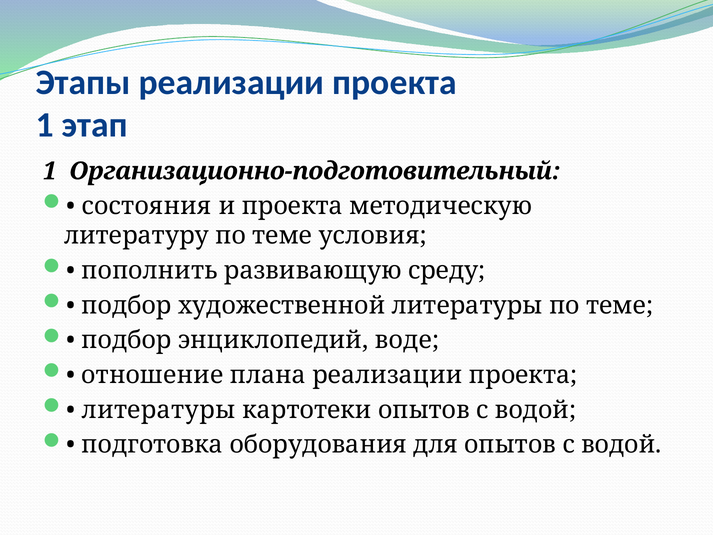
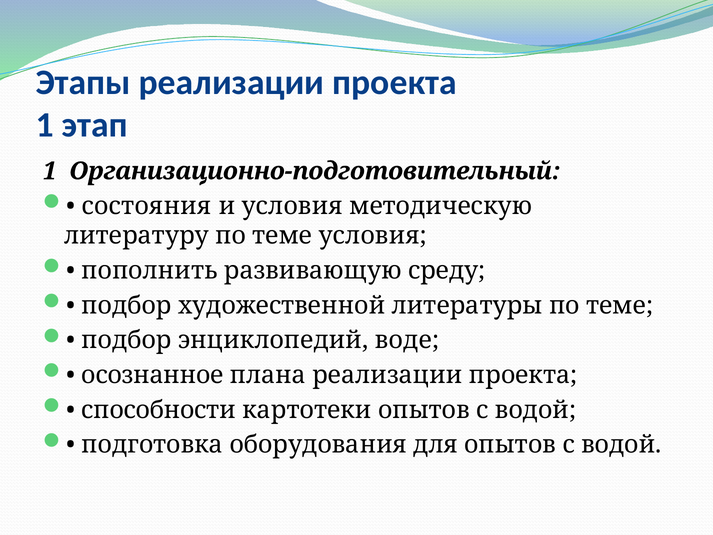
и проекта: проекта -> условия (292, 206)
отношение: отношение -> осознанное (153, 375)
литературы: литературы -> способности (159, 410)
